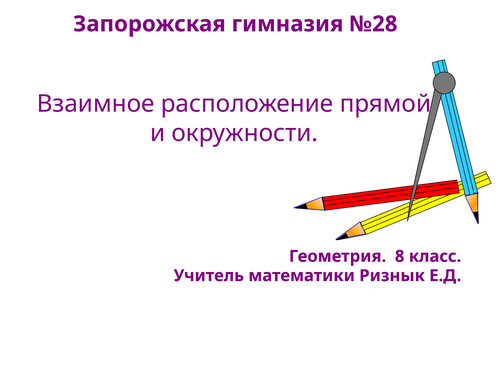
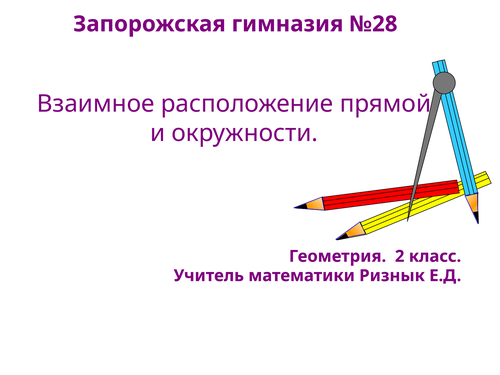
8: 8 -> 2 (400, 256)
